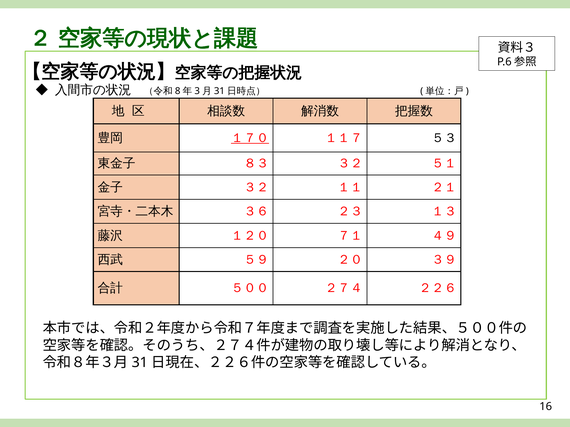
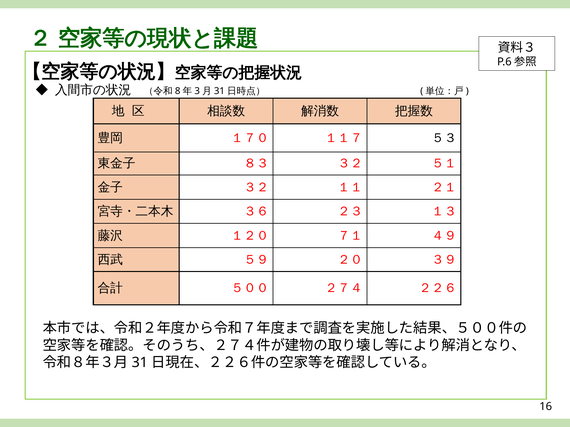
１７０ underline: present -> none (250, 138)
